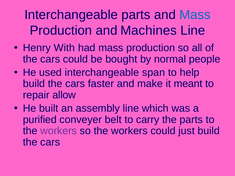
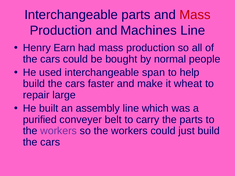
Mass colour: blue -> red (195, 15)
With: With -> Earn (64, 48)
meant: meant -> wheat (188, 84)
allow: allow -> large (64, 95)
